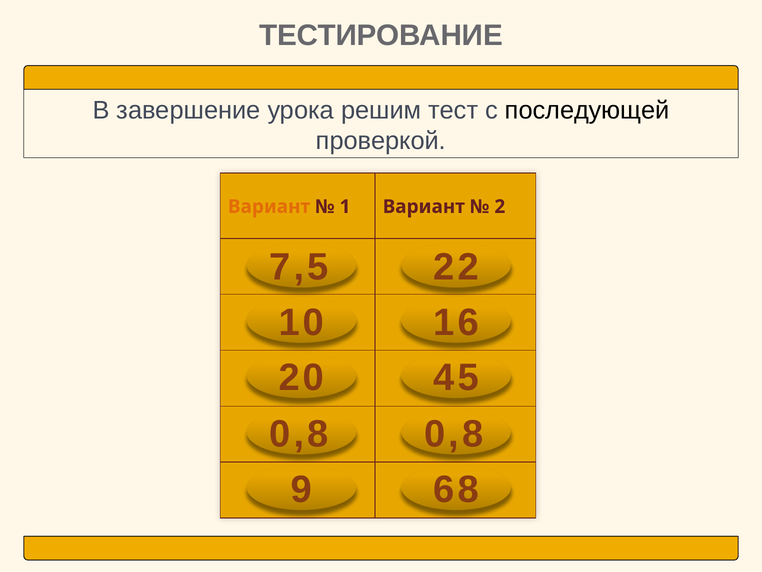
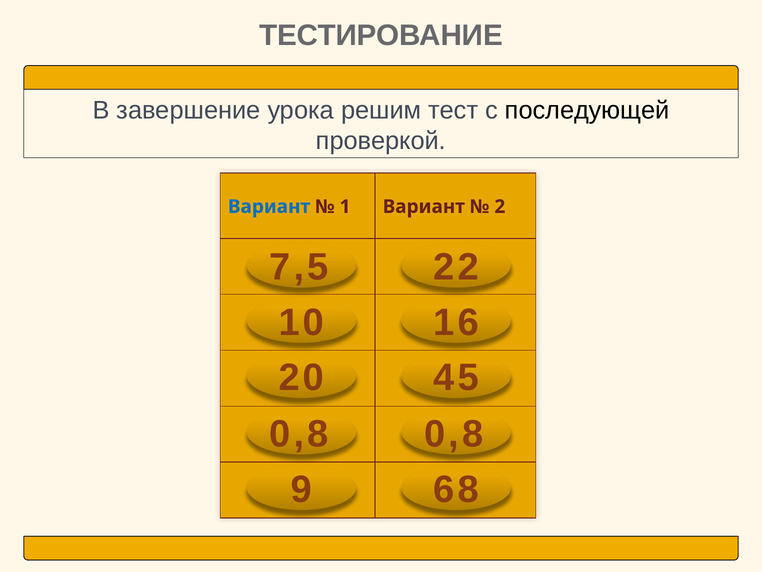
Вариант colour: orange -> blue (269, 206)
